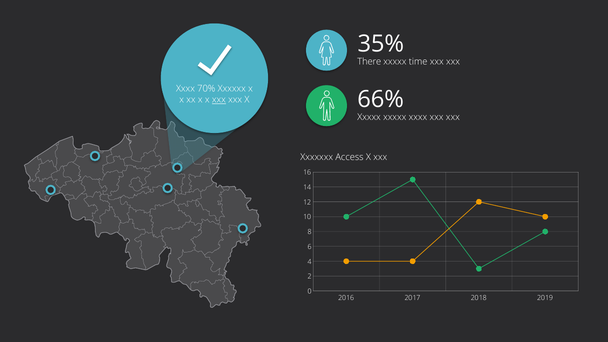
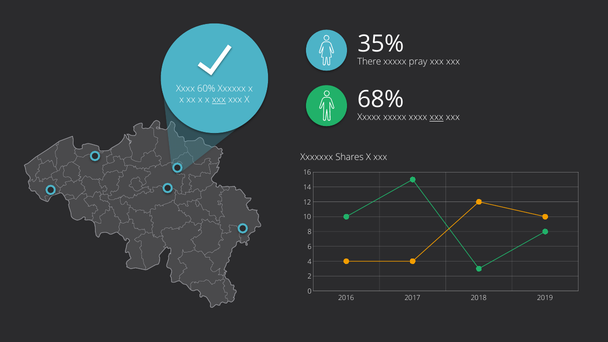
time: time -> pray (418, 62)
70%: 70% -> 60% (206, 88)
66%: 66% -> 68% (381, 99)
xxx underline: none -> present (437, 117)
Access: Access -> Shares (350, 157)
